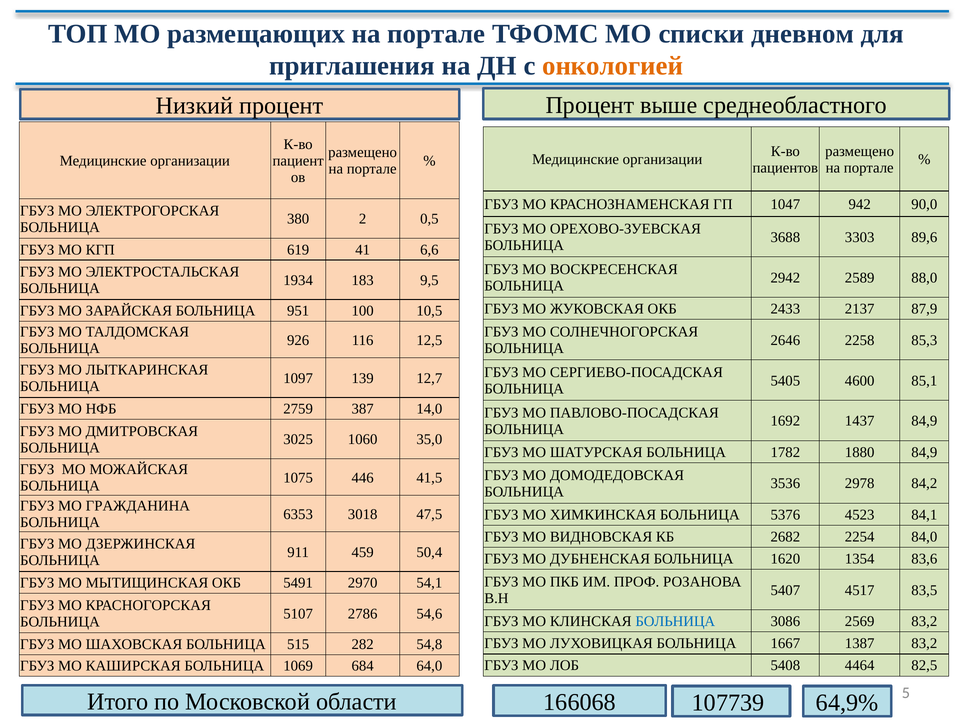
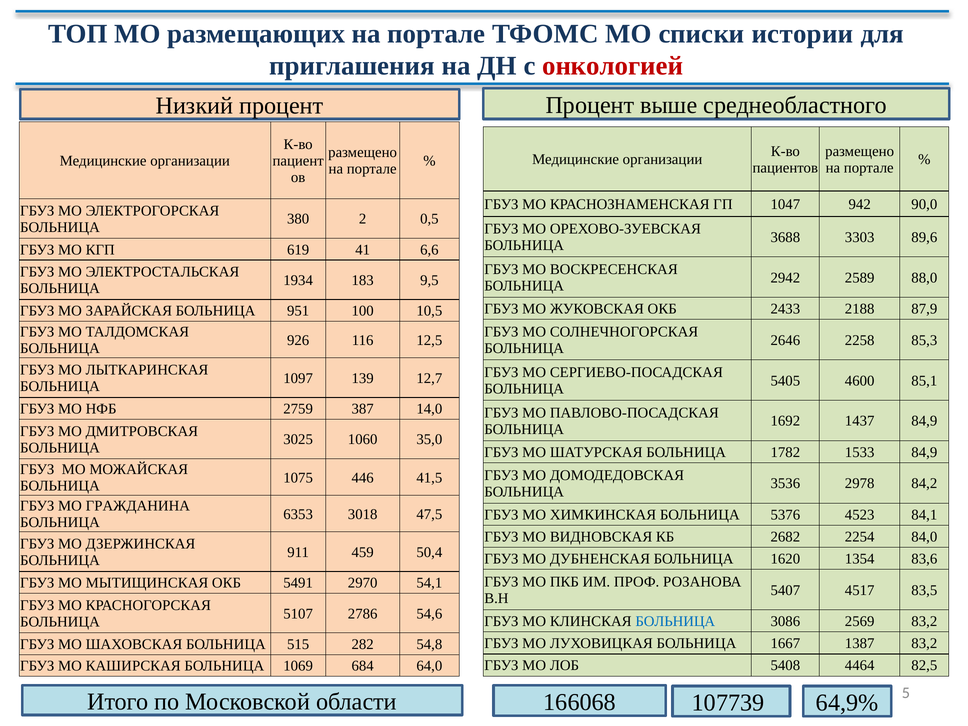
дневном: дневном -> истории (802, 34)
онкологией colour: orange -> red (613, 66)
2137: 2137 -> 2188 (860, 309)
1880: 1880 -> 1533 (860, 452)
